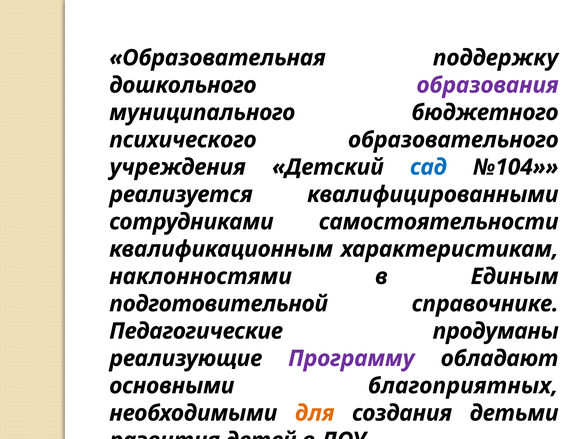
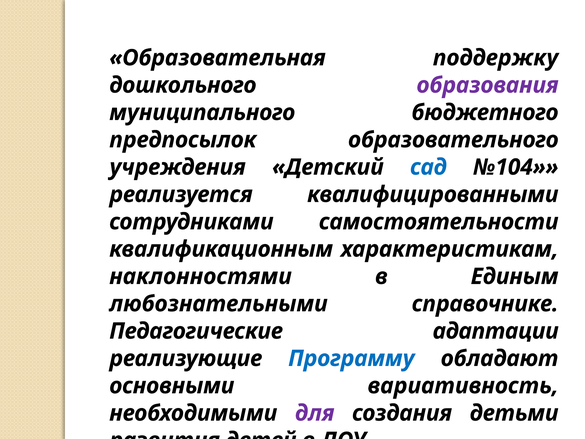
психического: психического -> предпосылок (183, 140)
подготовительной: подготовительной -> любознательными (219, 304)
продуманы: продуманы -> адаптации (496, 331)
Программу colour: purple -> blue (351, 358)
благоприятных: благоприятных -> вариативность (463, 386)
для colour: orange -> purple (315, 413)
